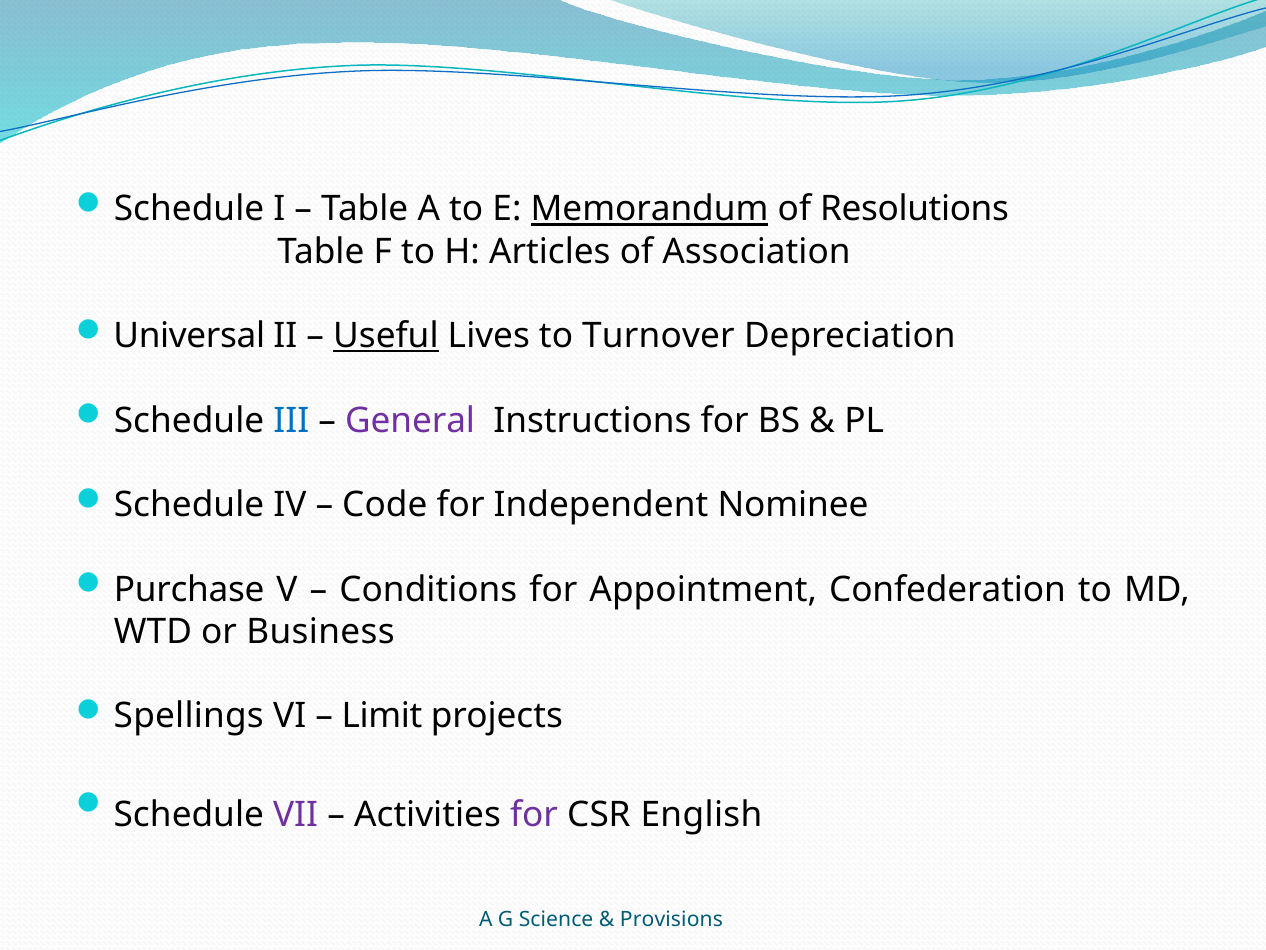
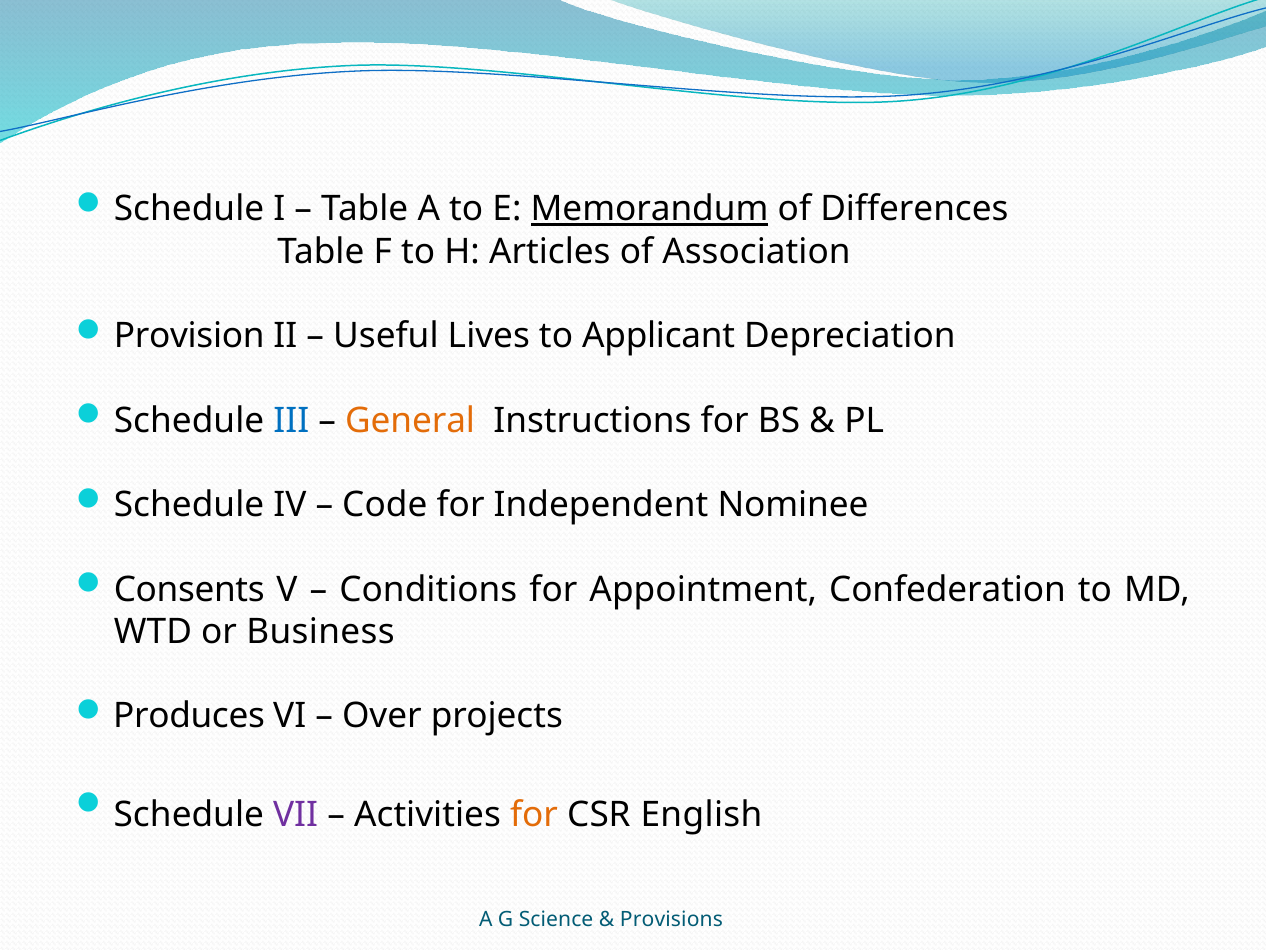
Resolutions: Resolutions -> Differences (914, 209)
Universal: Universal -> Provision (189, 336)
Useful underline: present -> none (386, 336)
Turnover: Turnover -> Applicant (659, 336)
General colour: purple -> orange (410, 420)
Purchase: Purchase -> Consents (189, 589)
Spellings: Spellings -> Produces (189, 716)
Limit: Limit -> Over (382, 716)
for colour: purple -> orange (534, 814)
